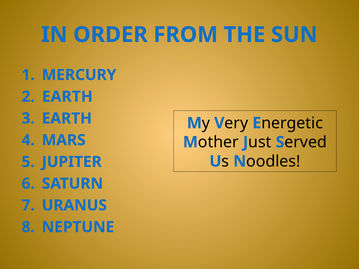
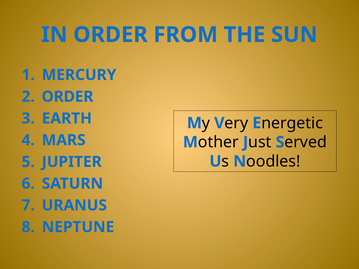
EARTH: EARTH -> ORDER (67, 97)
